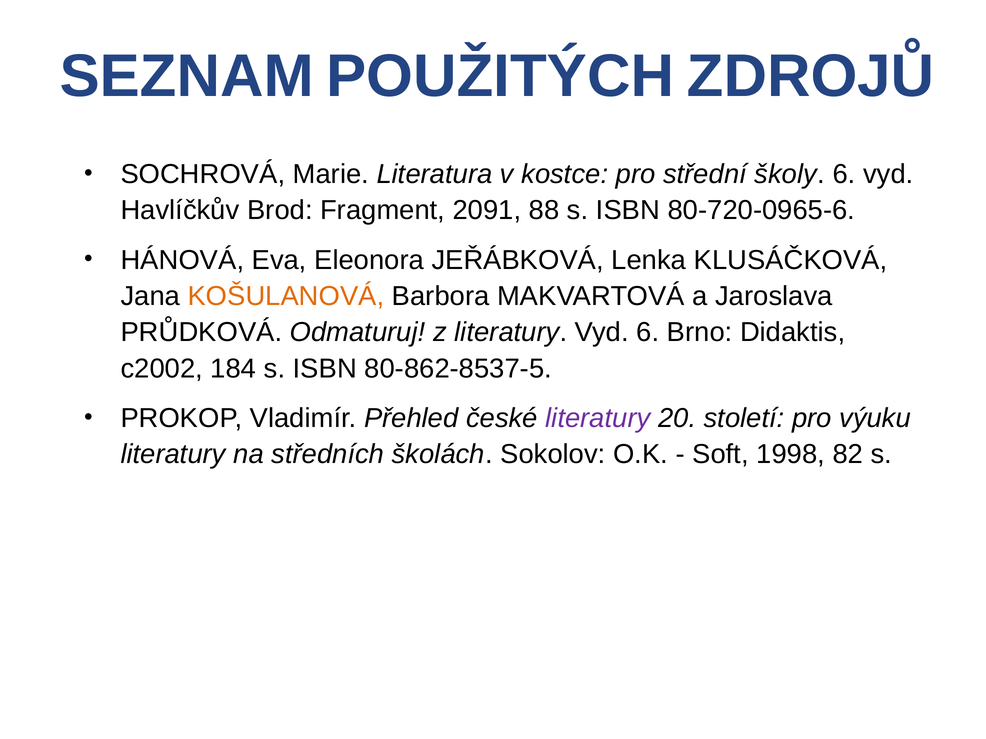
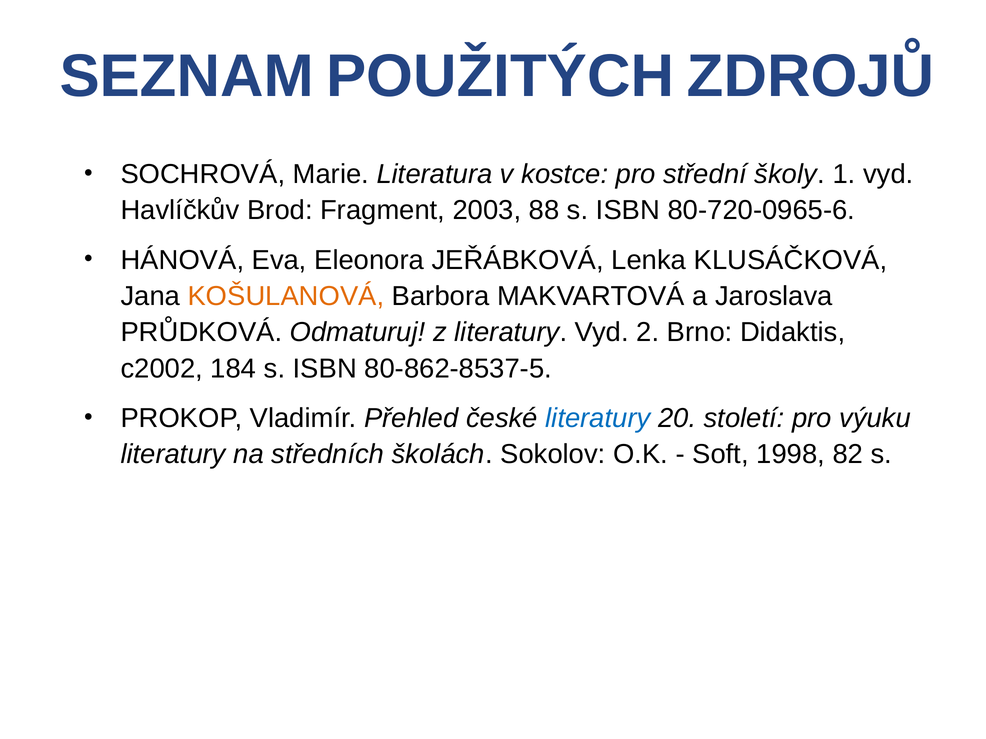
školy 6: 6 -> 1 (844, 174)
2091: 2091 -> 2003 (487, 210)
Vyd 6: 6 -> 2 (648, 333)
literatury colour: purple -> blue (598, 419)
